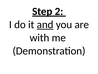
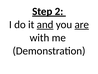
are underline: none -> present (82, 24)
